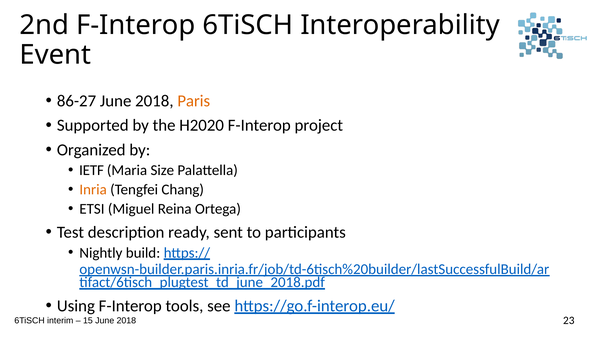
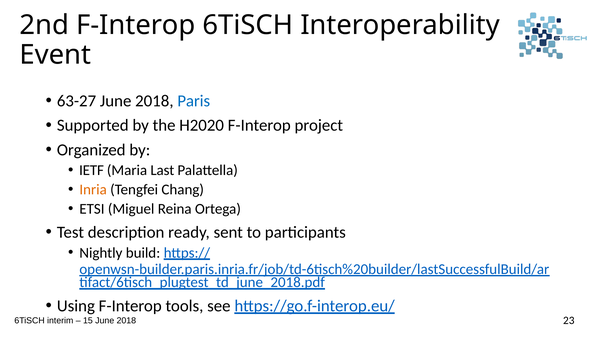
86-27: 86-27 -> 63-27 (77, 101)
Paris colour: orange -> blue (194, 101)
Size: Size -> Last (162, 170)
